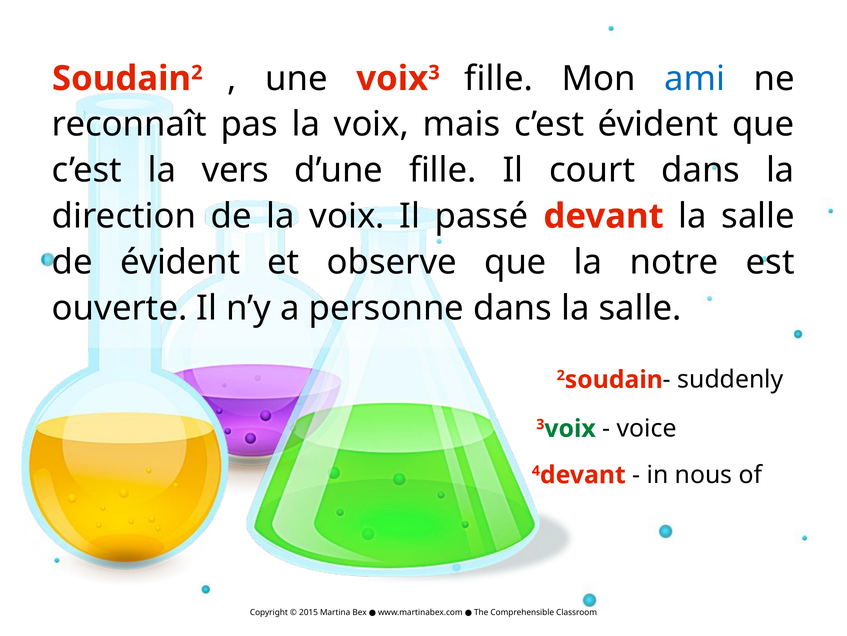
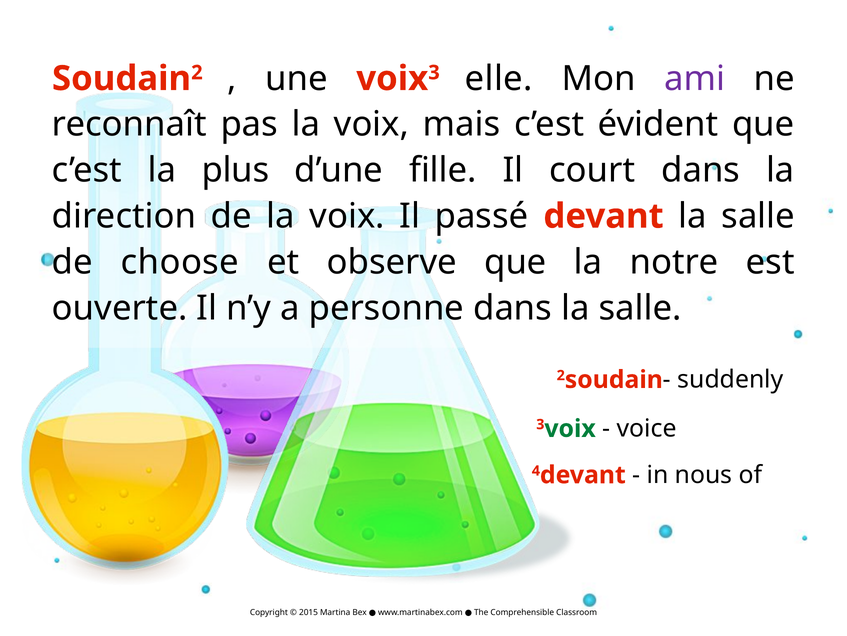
fille: fille -> elle (499, 78)
ami colour: blue -> purple (695, 78)
vers: vers -> plus (235, 170)
de évident: évident -> choose (180, 262)
